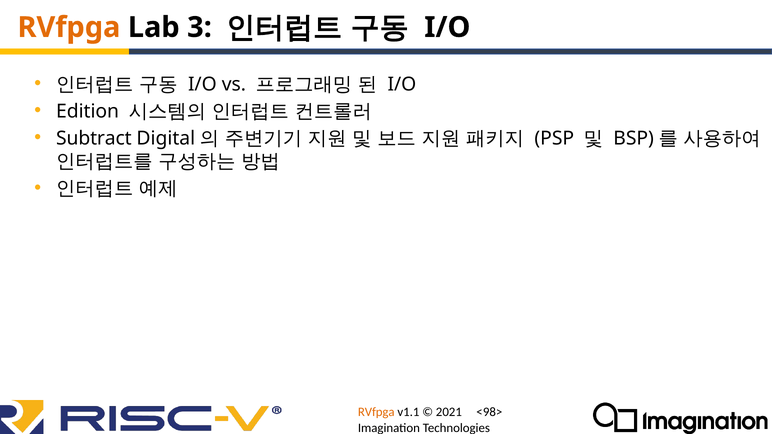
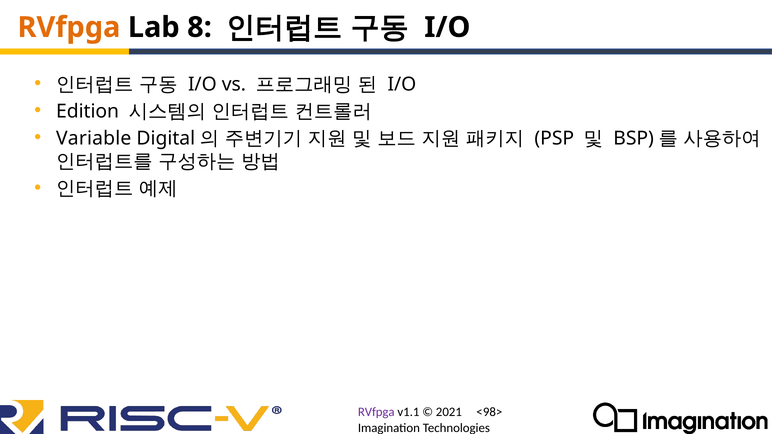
3: 3 -> 8 (199, 27)
Subtract: Subtract -> Variable (94, 138)
RVfpga colour: orange -> purple (376, 412)
